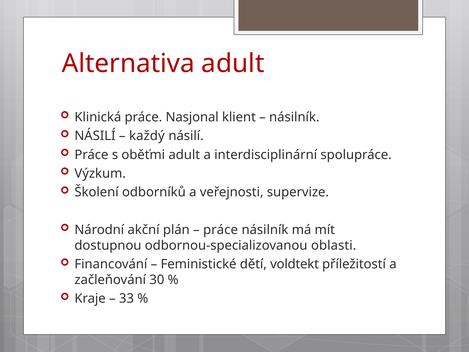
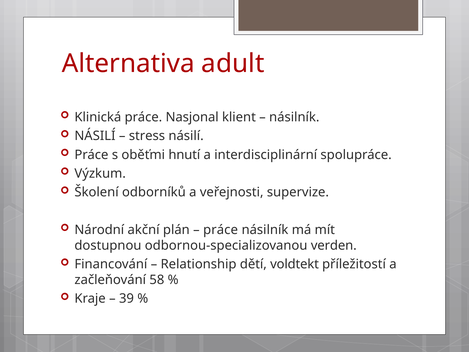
každý: každý -> stress (147, 136)
oběťmi adult: adult -> hnutí (184, 155)
oblasti: oblasti -> verden (334, 245)
Feministické: Feministické -> Relationship (199, 264)
30: 30 -> 58 (157, 280)
33: 33 -> 39 (126, 298)
